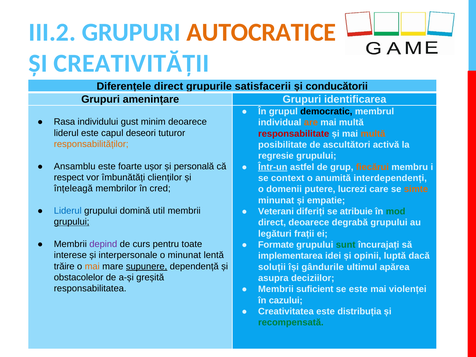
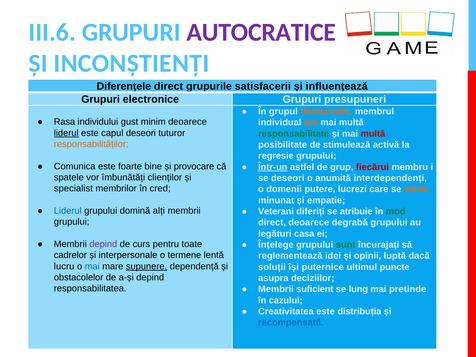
III.2: III.2 -> III.6 (52, 32)
AUTOCRATICE colour: orange -> purple (261, 32)
CREATIVITĂȚII: CREATIVITĂȚII -> INCONȘTIENȚI (131, 63)
conducătorii: conducătorii -> influențează (337, 86)
amenințare: amenințare -> electronice (151, 99)
identificarea: identificarea -> presupuneri (355, 99)
democratic colour: black -> orange (326, 111)
liderul underline: none -> present (66, 133)
responsabilitate colour: red -> green (294, 134)
multă colour: orange -> red (373, 134)
ascultători: ascultători -> stimulează (347, 145)
Ansamblu: Ansamblu -> Comunica (75, 166)
ușor: ușor -> bine (153, 166)
personală: personală -> provocare (194, 166)
fiecărui colour: orange -> red (372, 167)
respect: respect -> spatele (69, 177)
se context: context -> deseori (288, 178)
înțeleagă: înțeleagă -> specialist (73, 189)
util: util -> alți (159, 211)
grupului underline: present -> none (72, 222)
frații: frații -> casa (304, 234)
Formate: Formate -> Înțelege (276, 245)
interese: interese -> cadrelor (70, 255)
o minunat: minunat -> termene (184, 255)
implementarea: implementarea -> reglementează (290, 256)
trăire: trăire -> lucru (64, 266)
mai colour: orange -> blue (92, 266)
gândurile: gândurile -> puternice (323, 267)
apărea: apărea -> puncte (395, 267)
a-și greșită: greșită -> depind (150, 277)
se este: este -> lung (358, 289)
violenței: violenței -> pretinde (408, 289)
recompensată colour: green -> blue (291, 323)
